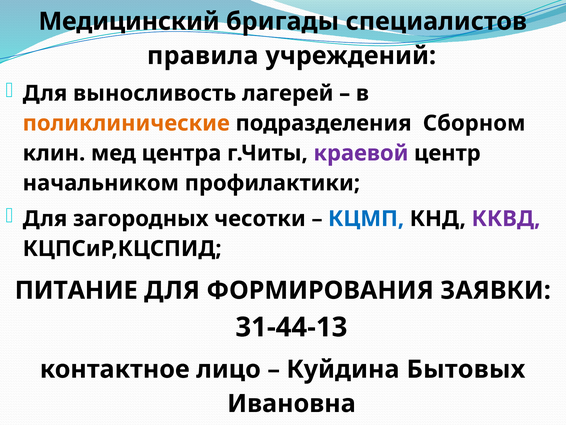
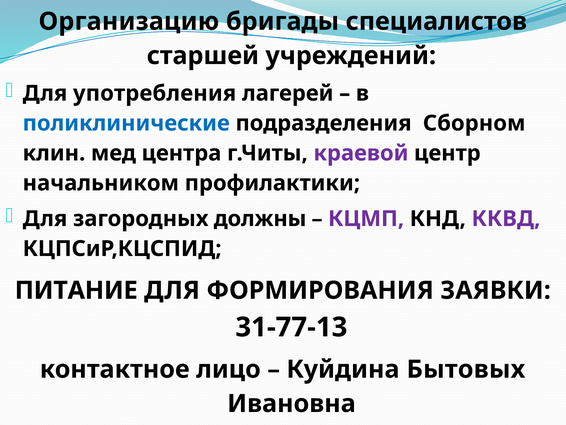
Медицинский: Медицинский -> Организацию (129, 21)
правила: правила -> старшей (203, 56)
выносливость: выносливость -> употребления (155, 93)
поликлинические colour: orange -> blue (126, 123)
чесотки: чесотки -> должны (260, 218)
КЦМП colour: blue -> purple (366, 218)
31-44-13: 31-44-13 -> 31-77-13 (291, 327)
